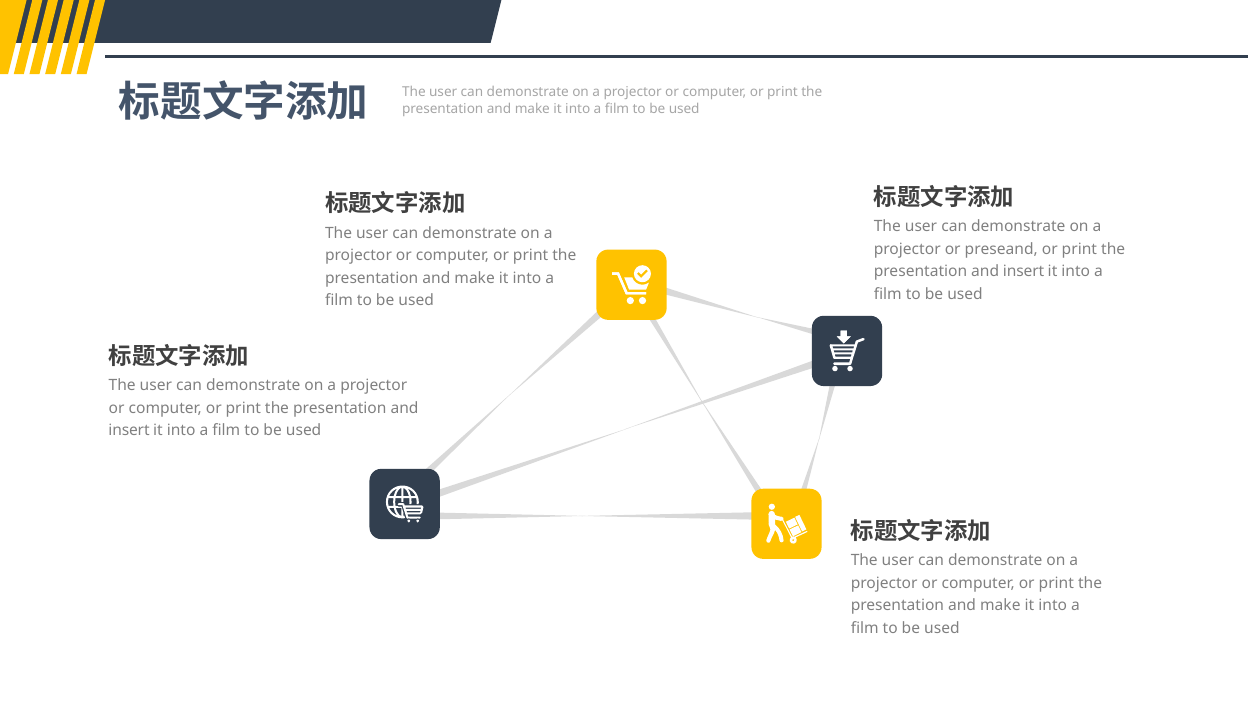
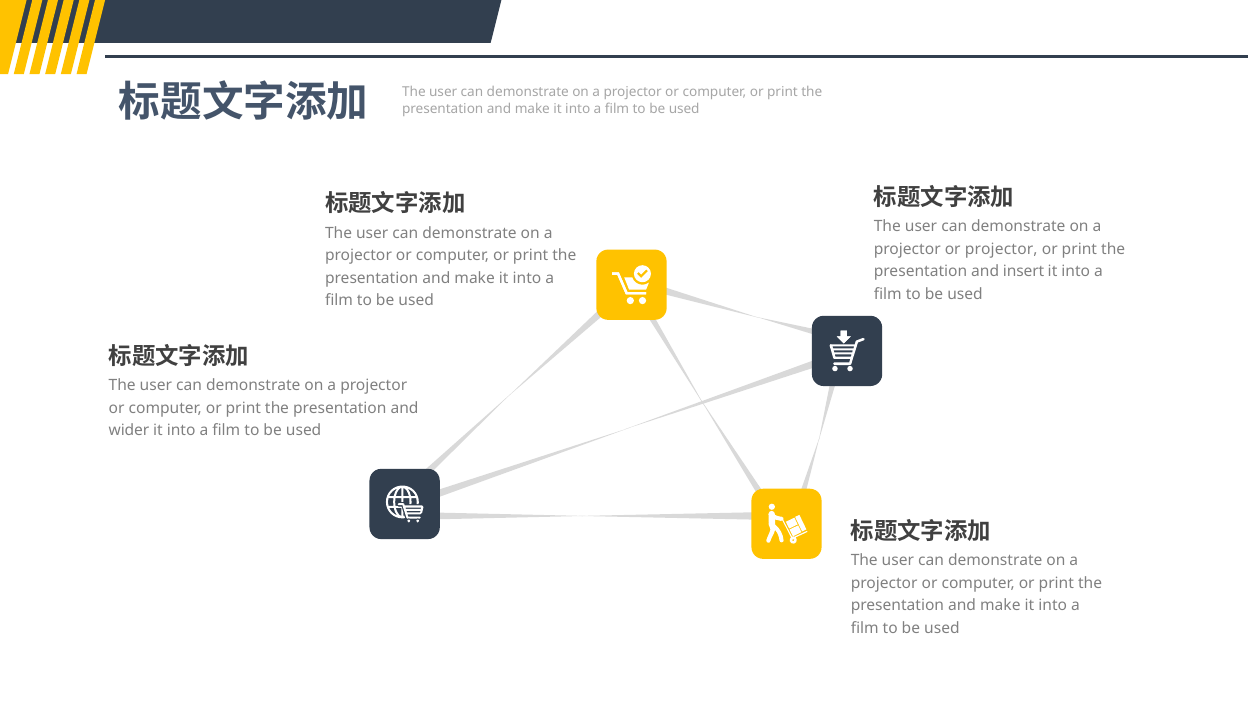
or preseand: preseand -> projector (1001, 249)
insert: insert -> wider (129, 430)
